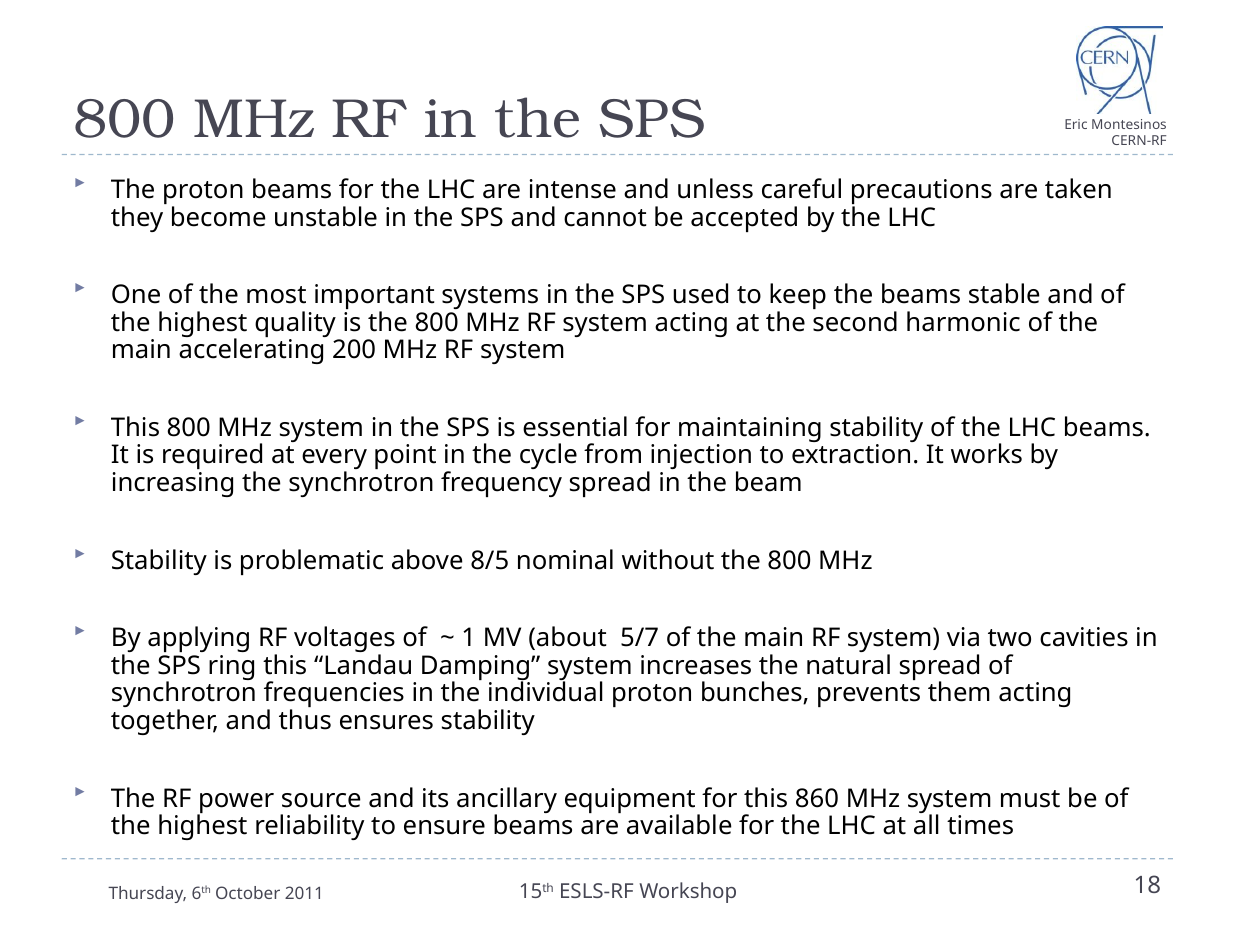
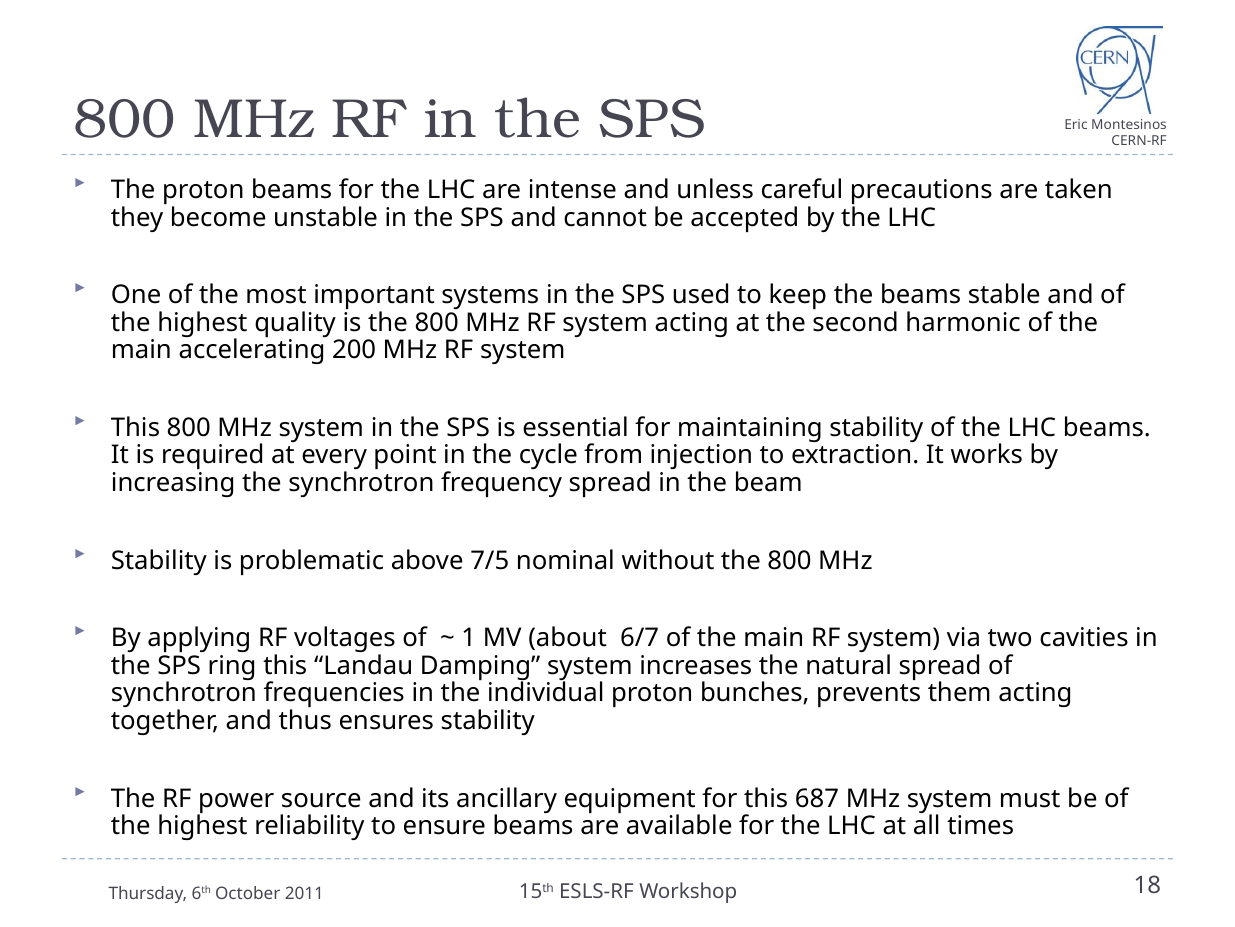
8/5: 8/5 -> 7/5 (490, 560)
5/7: 5/7 -> 6/7 (640, 637)
860: 860 -> 687 (817, 798)
